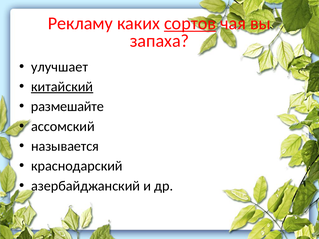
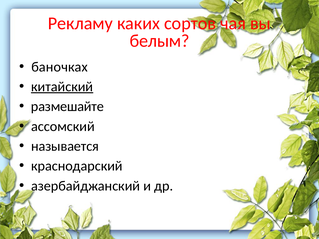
сортов underline: present -> none (190, 24)
запаха: запаха -> белым (160, 41)
улучшает: улучшает -> баночках (60, 67)
